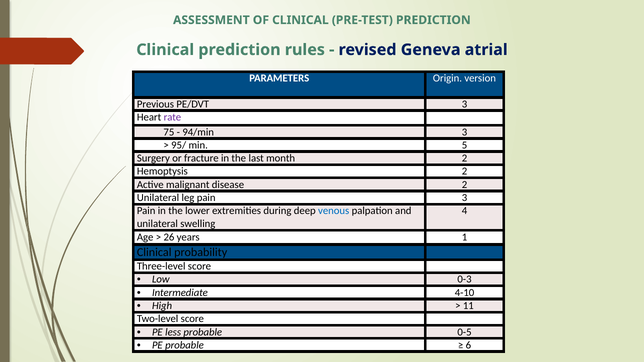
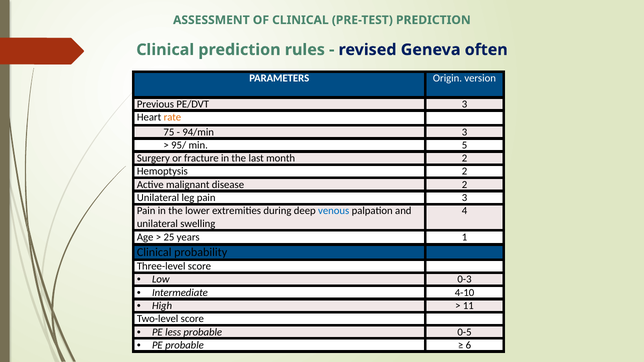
atrial: atrial -> often (486, 50)
rate colour: purple -> orange (172, 117)
26: 26 -> 25 (169, 237)
